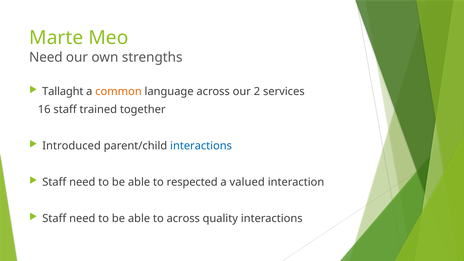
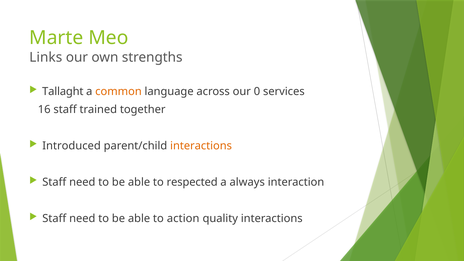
Need: Need -> Links (46, 57)
2: 2 -> 0 (257, 91)
interactions colour: blue -> orange (201, 146)
valued: valued -> always (247, 182)
to across: across -> action (183, 219)
